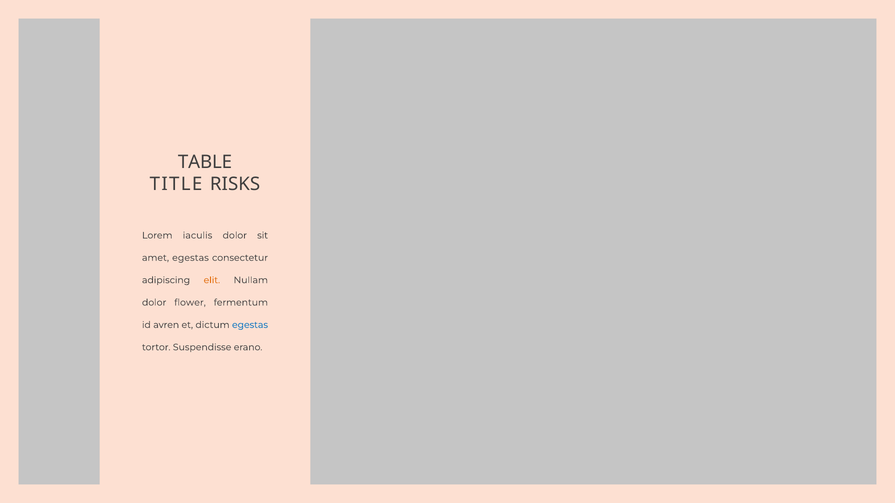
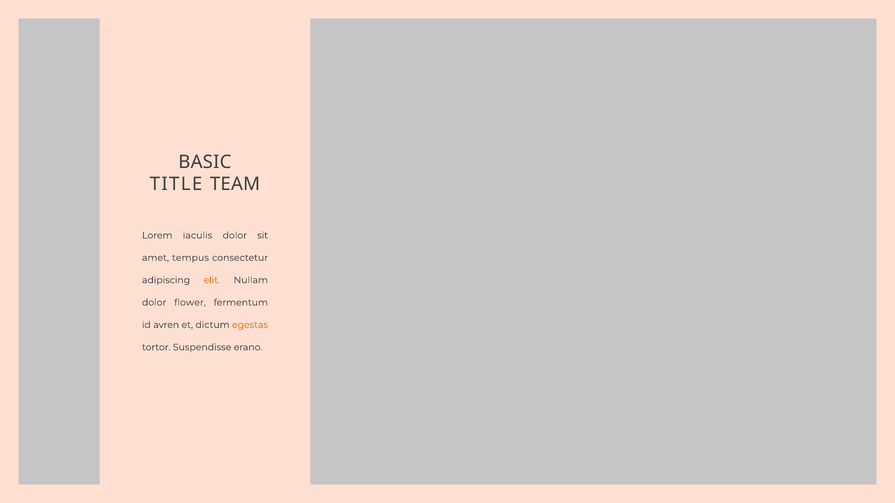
TABLE: TABLE -> BASIC (205, 162)
RISKS: RISKS -> TEAM (235, 184)
amet egestas: egestas -> tempus (190, 258)
egestas colour: blue -> orange (250, 325)
